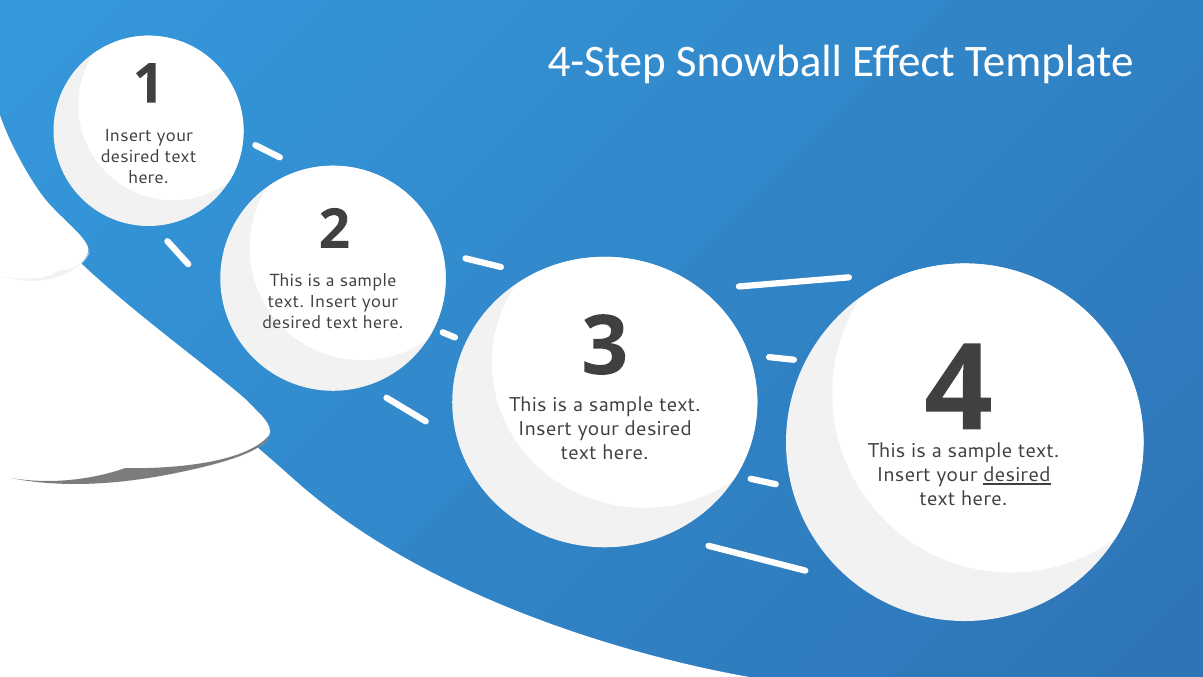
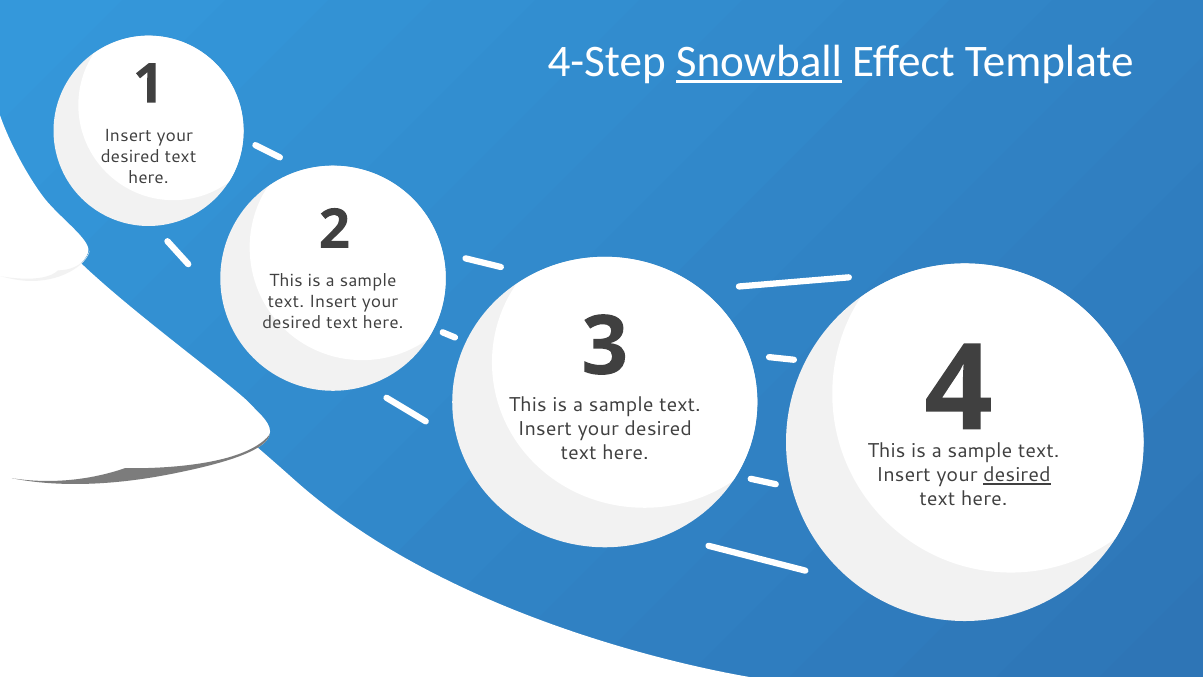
Snowball underline: none -> present (759, 62)
